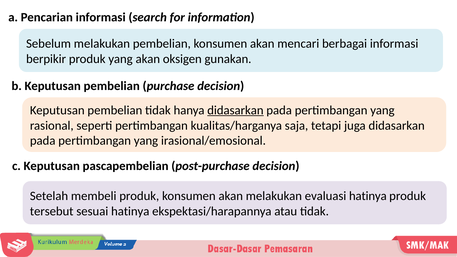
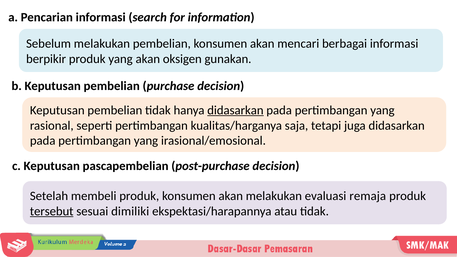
evaluasi hatinya: hatinya -> remaja (368, 196)
tersebut underline: none -> present (52, 211)
sesuai hatinya: hatinya -> dimiliki (130, 211)
